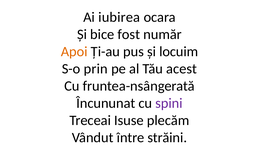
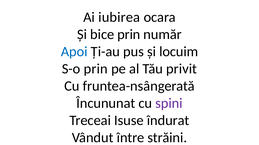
bice fost: fost -> prin (129, 35)
Apoi colour: orange -> blue (74, 52)
acest: acest -> privit (182, 69)
plecăm: plecăm -> îndurat (168, 121)
